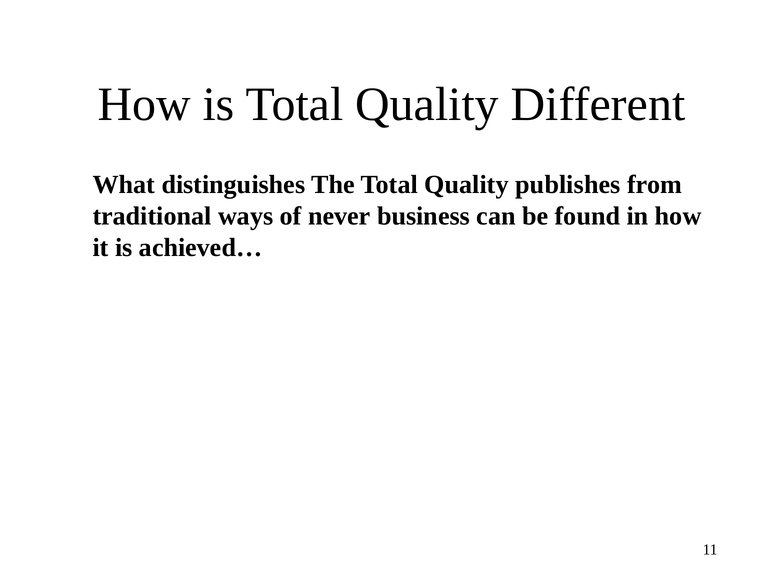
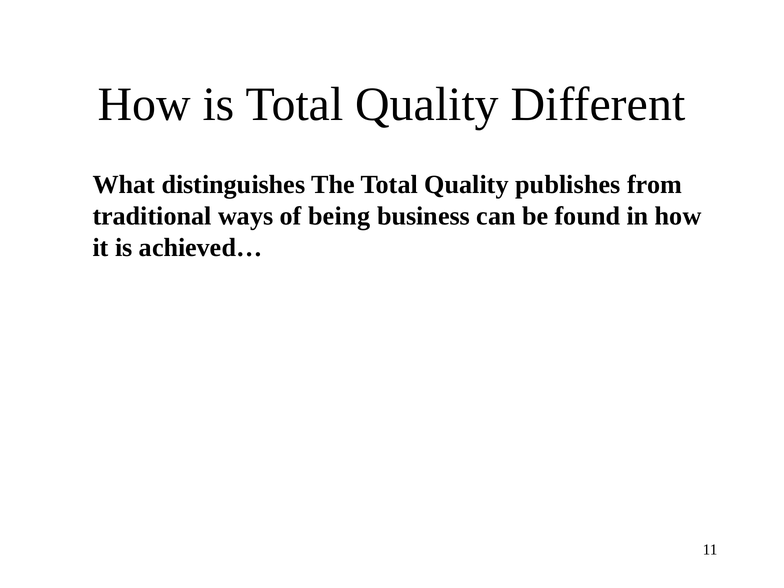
never: never -> being (339, 216)
